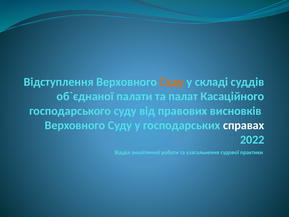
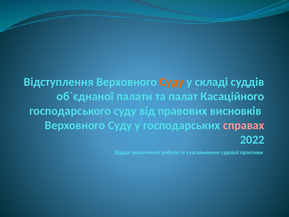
справах colour: white -> pink (244, 125)
